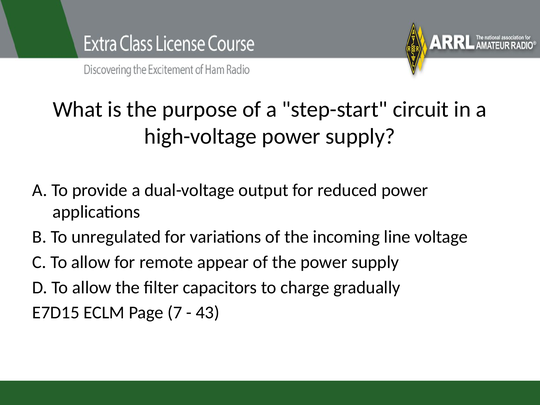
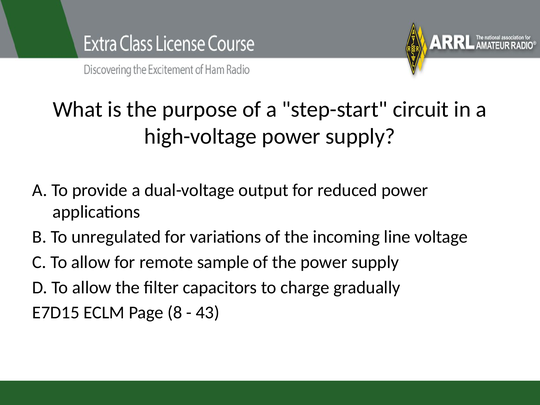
appear: appear -> sample (223, 262)
7: 7 -> 8 (175, 313)
